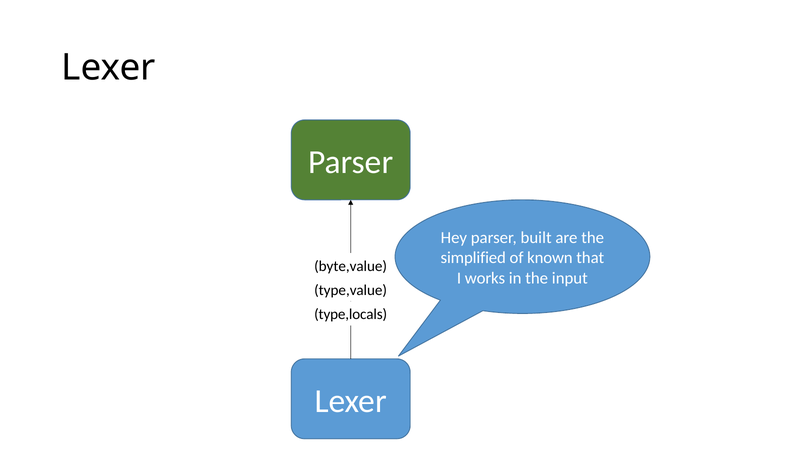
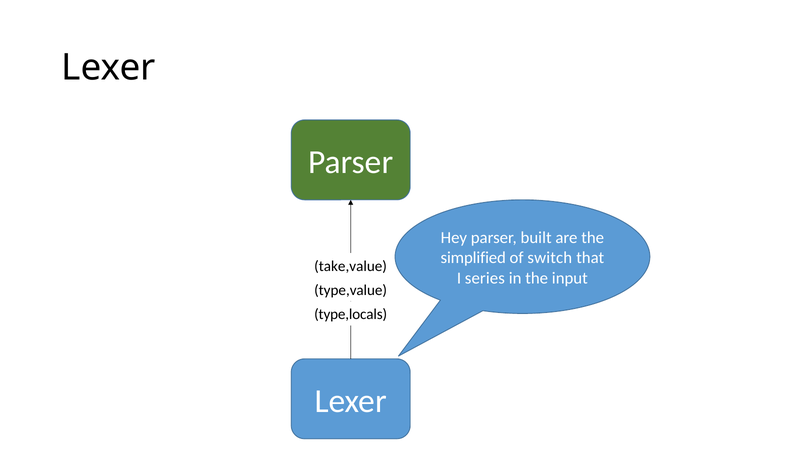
known: known -> switch (550, 258)
byte,value: byte,value -> take,value (351, 266)
works: works -> series (485, 278)
